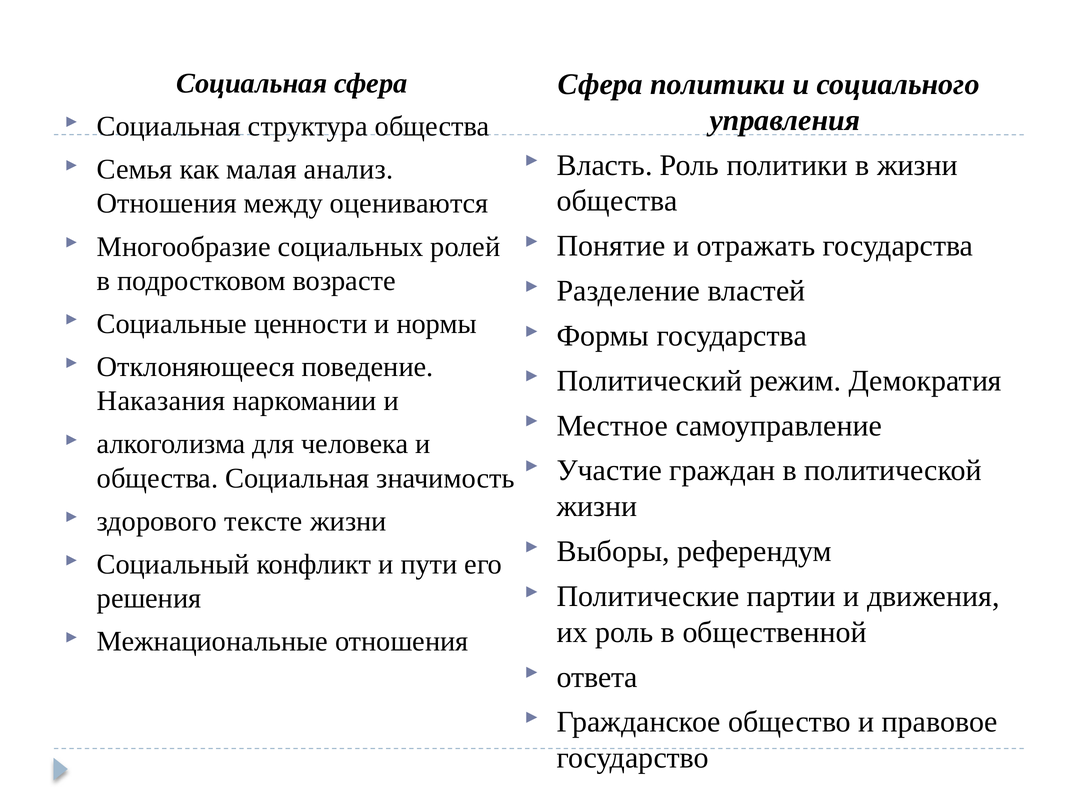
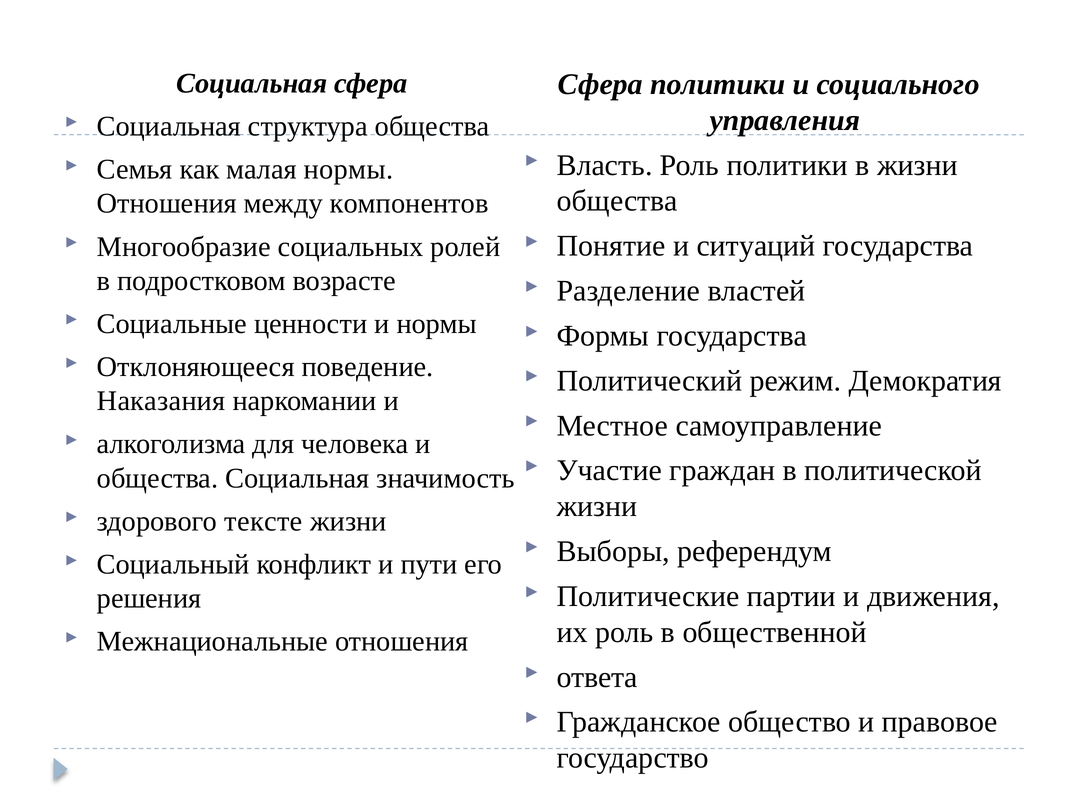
малая анализ: анализ -> нормы (349, 170)
оцениваются: оцениваются -> компонентов (409, 204)
отражать: отражать -> ситуаций (756, 246)
